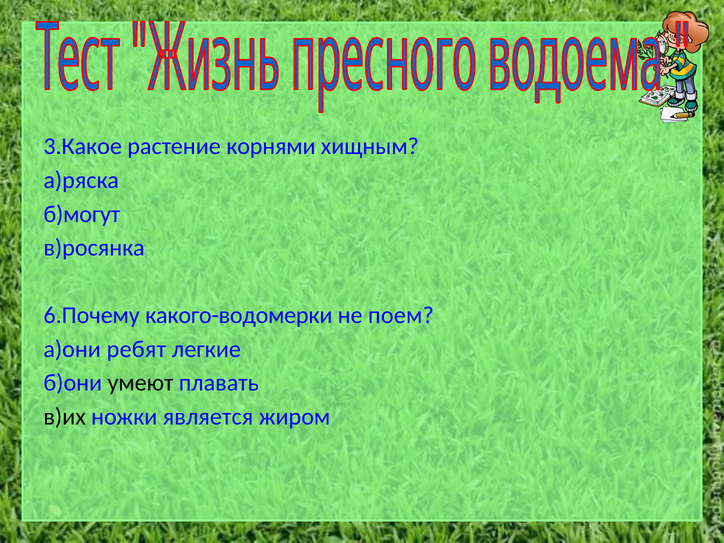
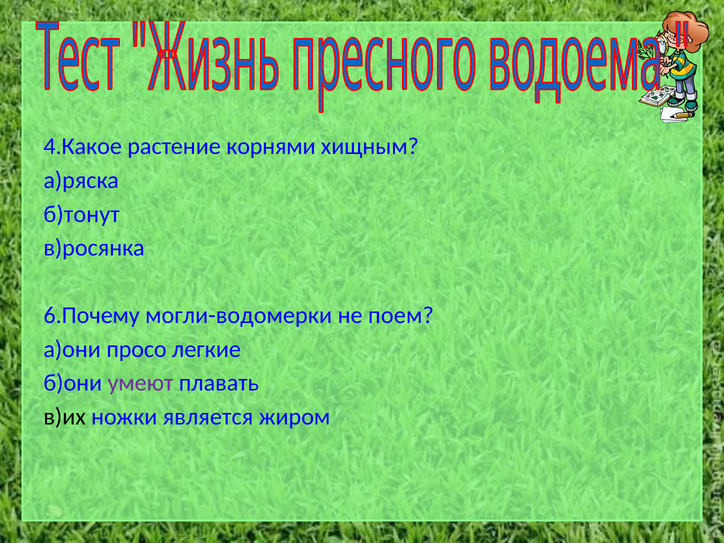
3.Какое: 3.Какое -> 4.Какое (83, 146)
б)могут: б)могут -> б)тонут (82, 214)
какого-водомерки: какого-водомерки -> могли-водомерки (239, 315)
ребят: ребят -> просо (137, 349)
умеют colour: black -> purple (140, 383)
